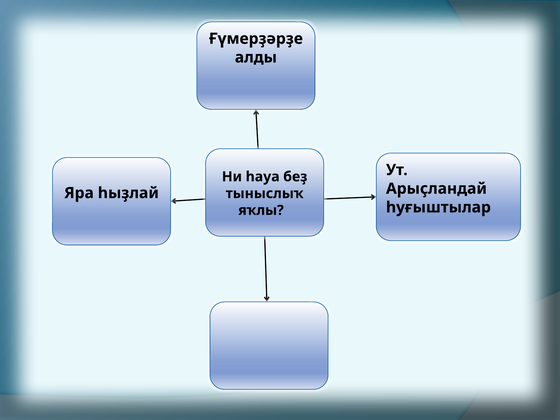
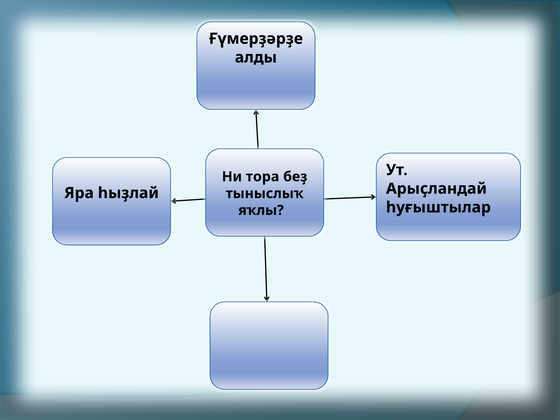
һауа: һауа -> тора (263, 177)
